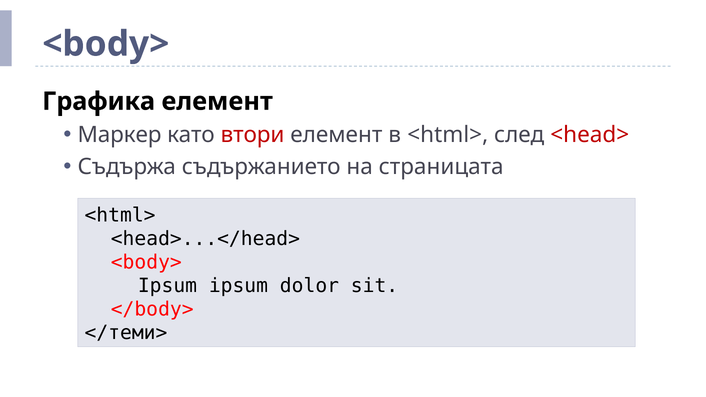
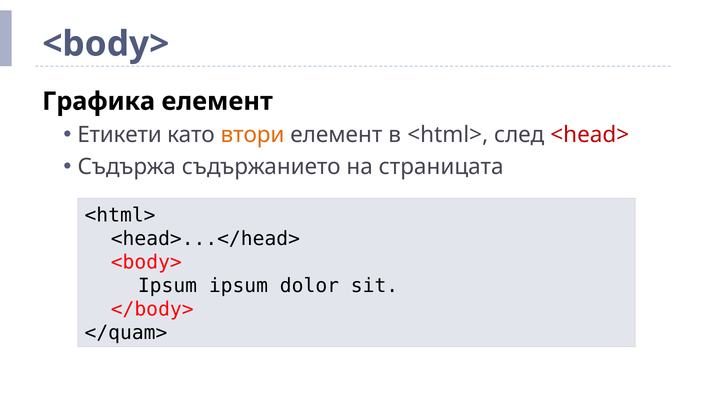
Маркер: Маркер -> Етикети (120, 135)
втори colour: red -> orange (252, 135)
</теми>: </теми> -> </quam> (126, 333)
